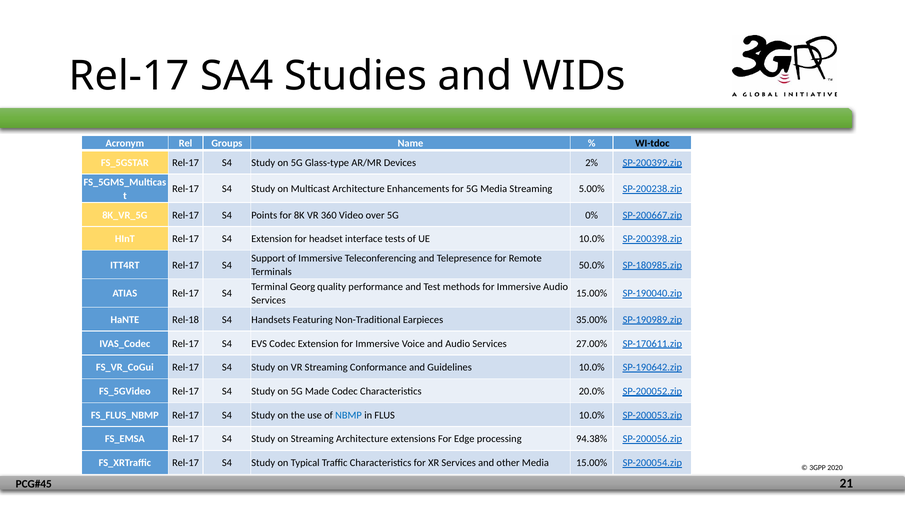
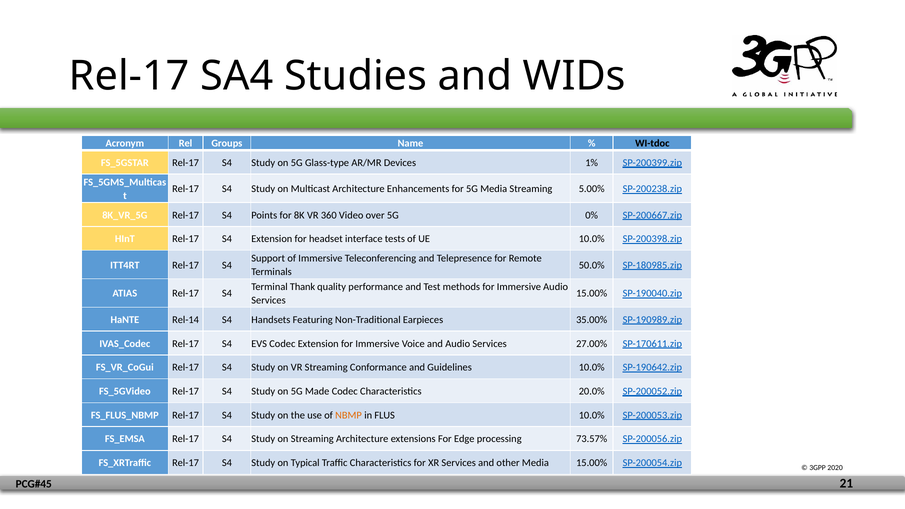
2%: 2% -> 1% (592, 163)
Georg: Georg -> Thank (303, 287)
Rel-18: Rel-18 -> Rel-14 (186, 320)
NBMP colour: blue -> orange (349, 415)
94.38%: 94.38% -> 73.57% (592, 439)
